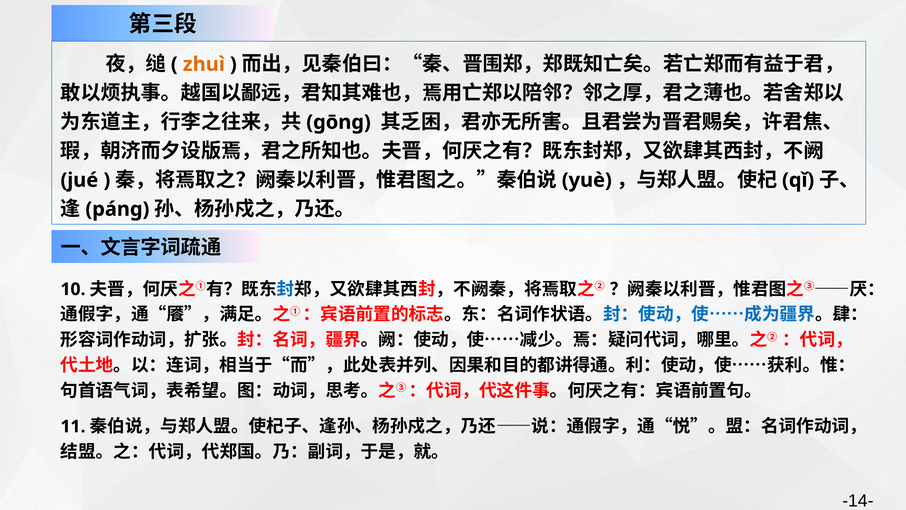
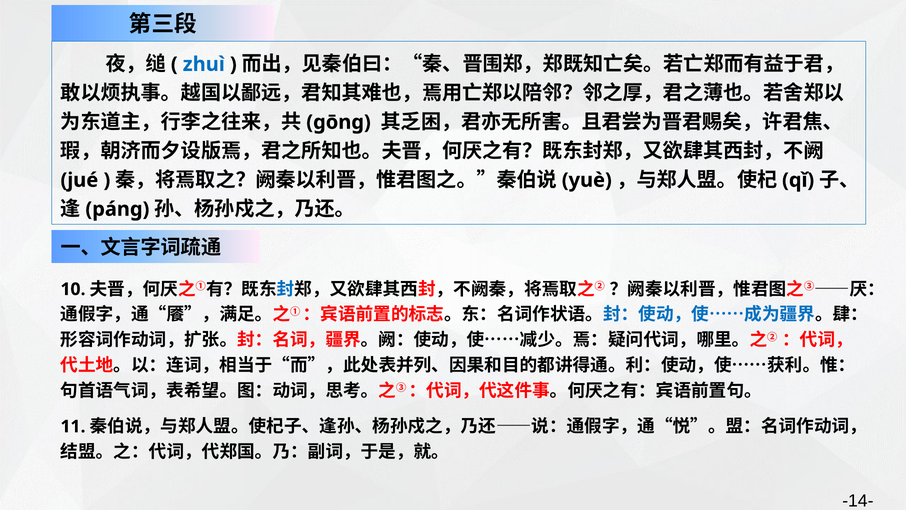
zhuì colour: orange -> blue (204, 64)
